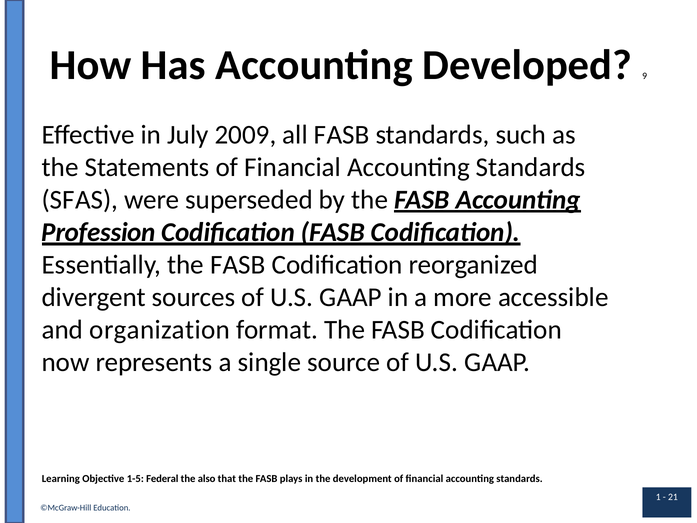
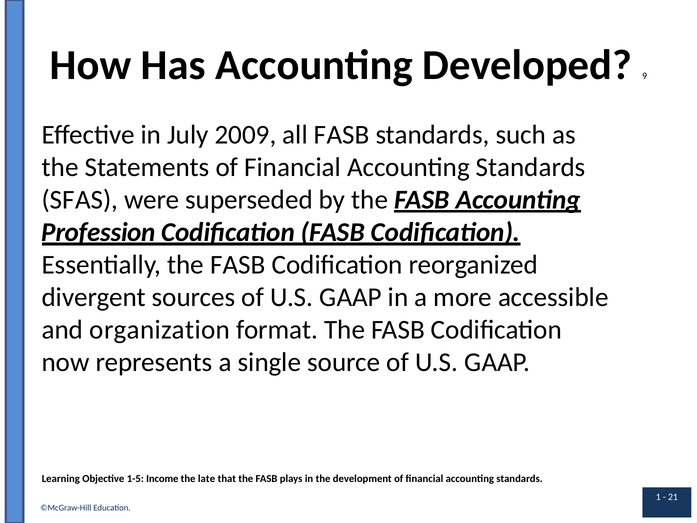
Federal: Federal -> Income (162, 478)
also: also -> late (207, 478)
